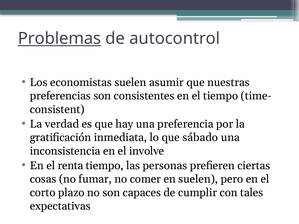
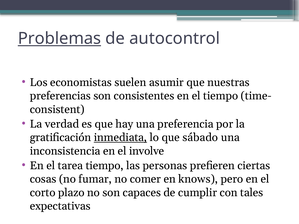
inmediata underline: none -> present (120, 138)
renta: renta -> tarea (70, 166)
en suelen: suelen -> knows (198, 179)
